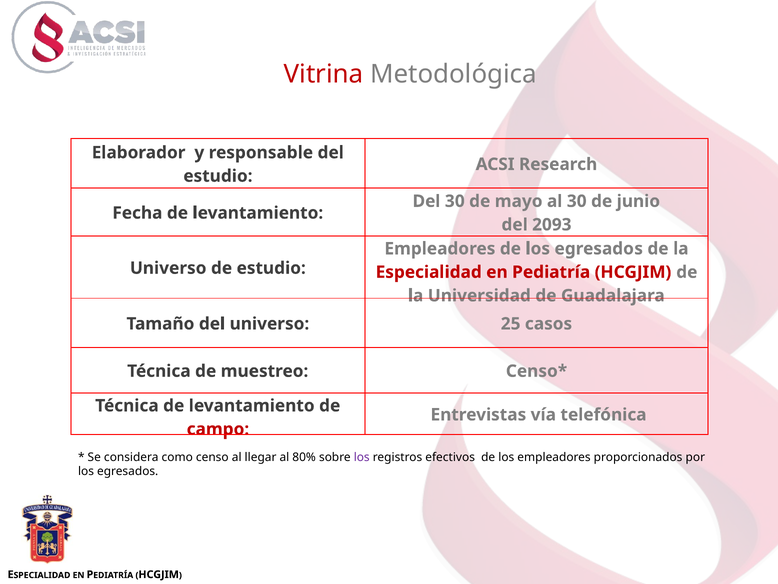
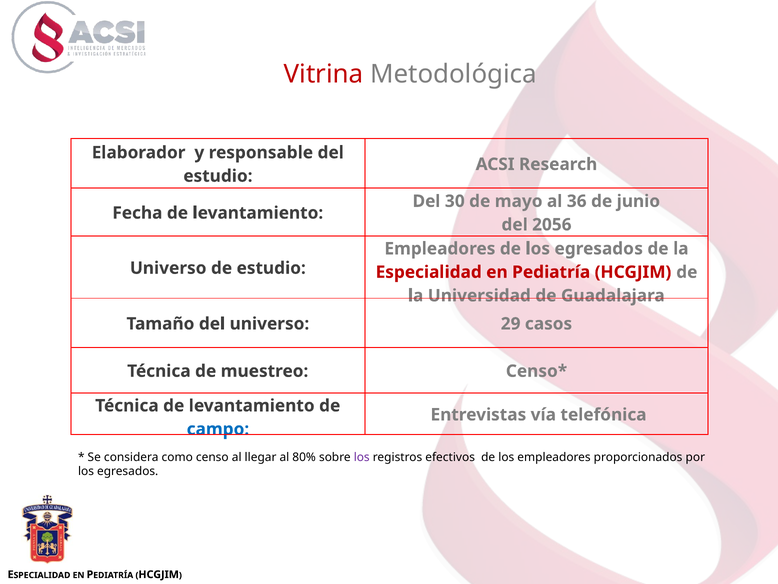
al 30: 30 -> 36 (577, 201)
2093: 2093 -> 2056 (552, 225)
25: 25 -> 29 (511, 324)
campo colour: red -> blue (218, 429)
